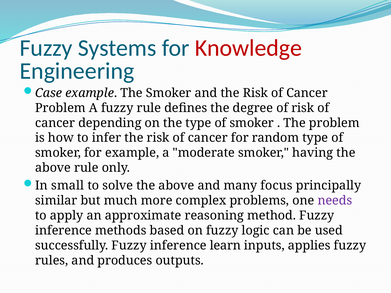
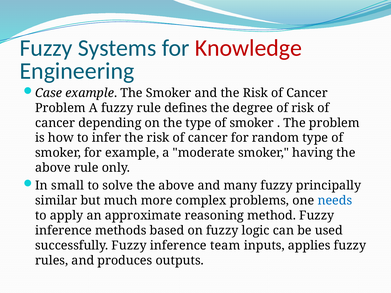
many focus: focus -> fuzzy (277, 186)
needs colour: purple -> blue (335, 201)
learn: learn -> team (225, 246)
